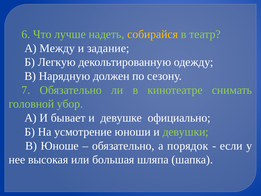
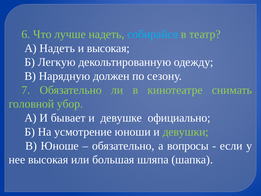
собирайся colour: yellow -> light blue (153, 34)
А Между: Между -> Надеть (57, 48)
и задание: задание -> высокая (108, 48)
порядок: порядок -> вопросы (188, 146)
